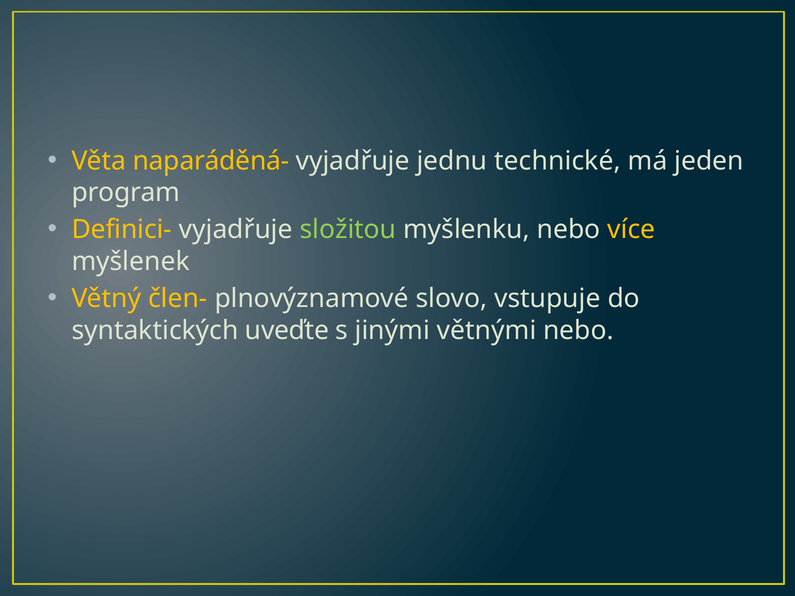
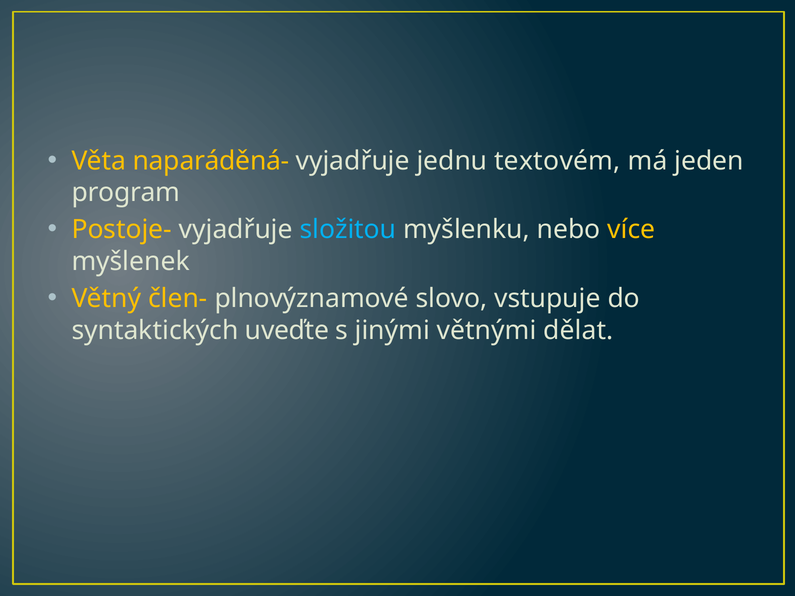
technické: technické -> textovém (557, 161)
Definici-: Definici- -> Postoje- (122, 230)
složitou colour: light green -> light blue (348, 230)
větnými nebo: nebo -> dělat (578, 330)
